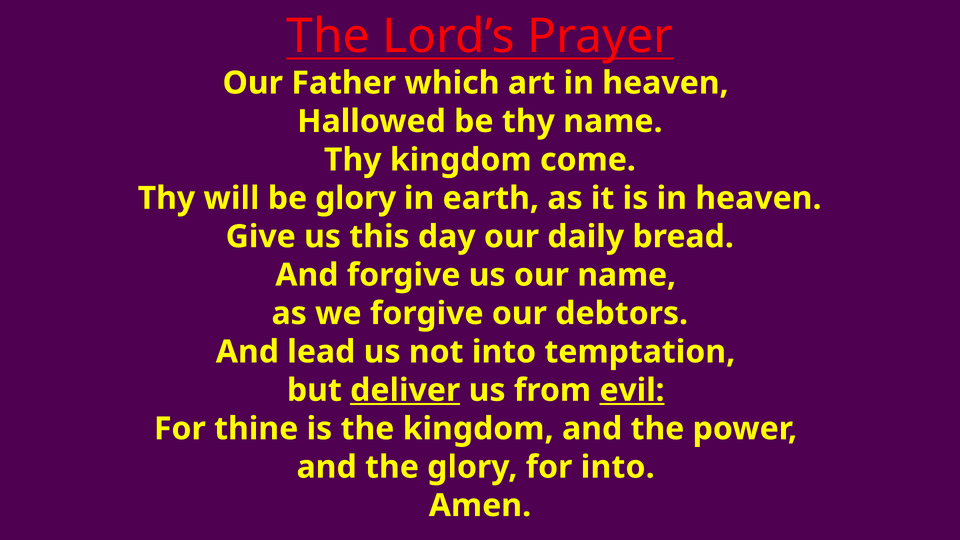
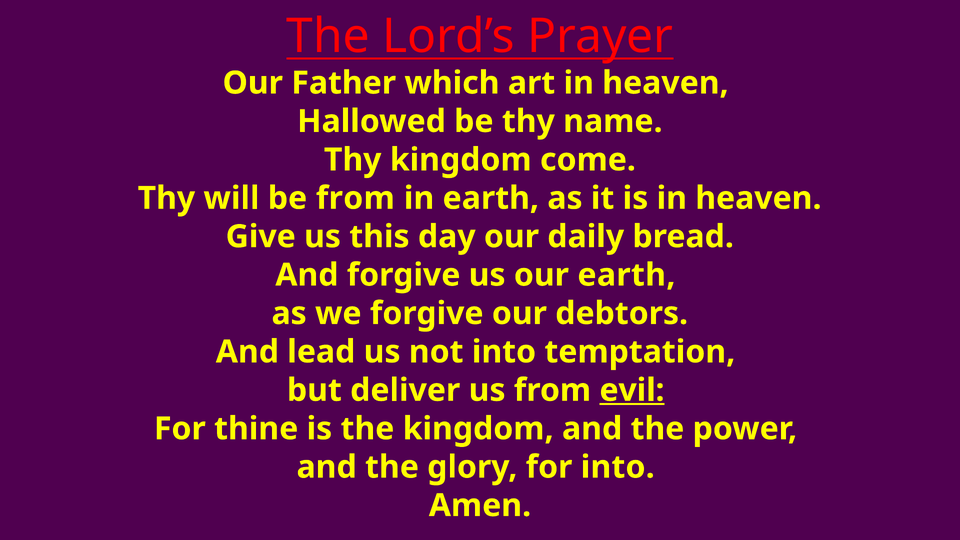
be glory: glory -> from (355, 198)
our name: name -> earth (626, 275)
deliver underline: present -> none (405, 390)
